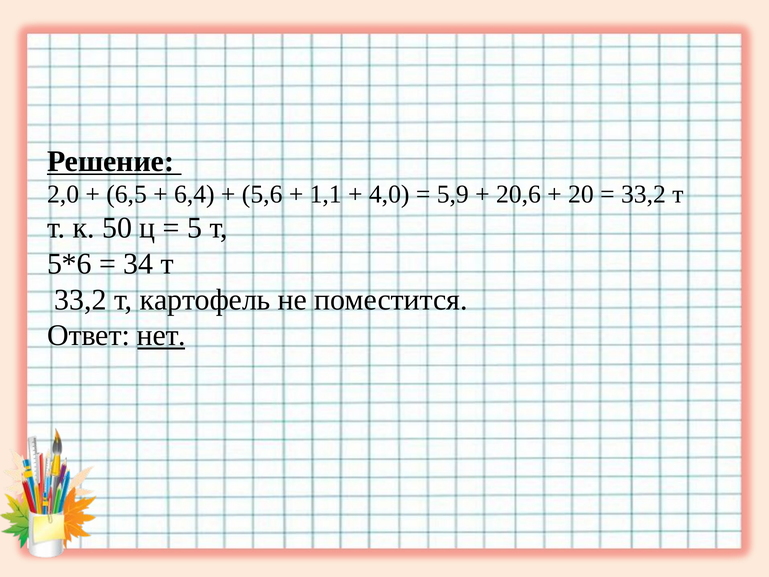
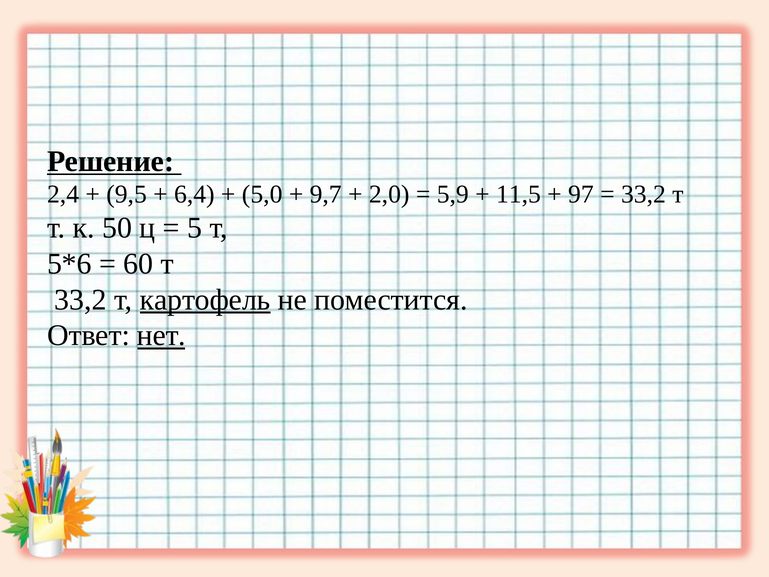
2,0: 2,0 -> 2,4 (63, 194)
6,5: 6,5 -> 9,5 (127, 194)
5,6: 5,6 -> 5,0 (262, 194)
1,1: 1,1 -> 9,7 (326, 194)
4,0: 4,0 -> 2,0 (389, 194)
20,6: 20,6 -> 11,5 (518, 194)
20: 20 -> 97 (581, 194)
34: 34 -> 60 (138, 264)
картофель underline: none -> present (205, 300)
